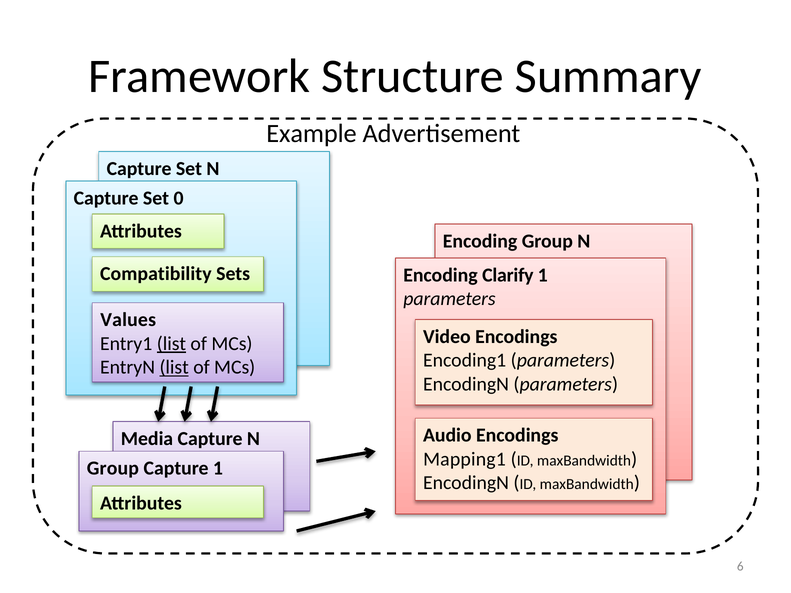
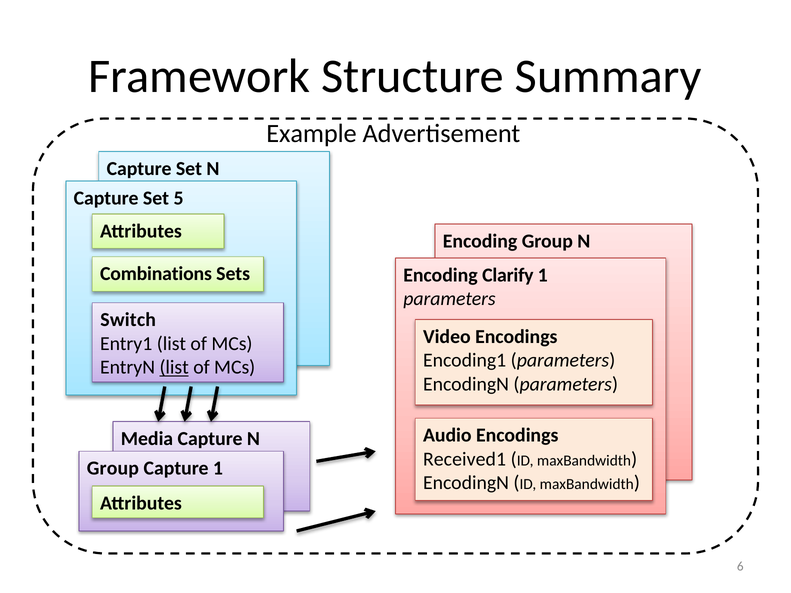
0: 0 -> 5 (179, 198)
Compatibility: Compatibility -> Combinations (156, 274)
Values: Values -> Switch (128, 320)
list underline: present -> none (171, 344)
Mapping1: Mapping1 -> Received1 (465, 459)
